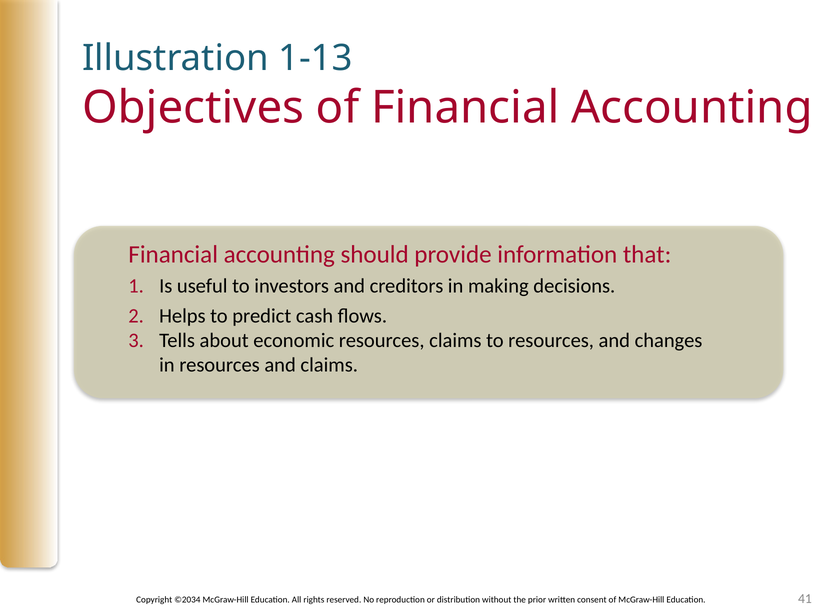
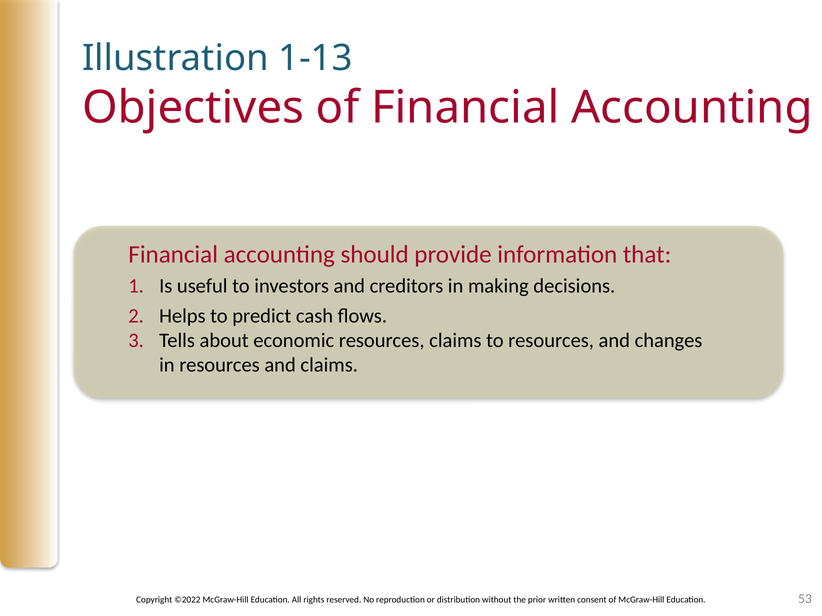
©2034: ©2034 -> ©2022 (187, 600)
41: 41 -> 53 (805, 599)
